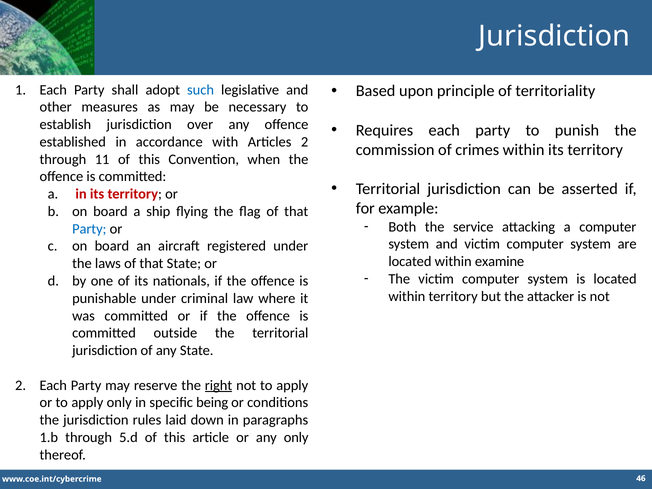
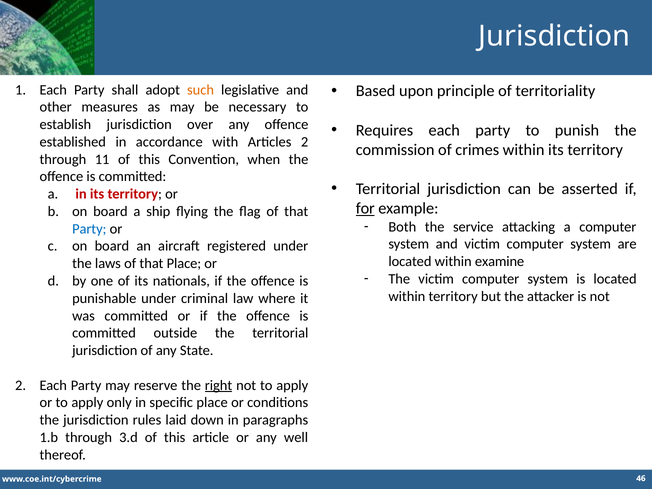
such colour: blue -> orange (201, 90)
for underline: none -> present (365, 208)
that State: State -> Place (184, 264)
specific being: being -> place (212, 403)
5.d: 5.d -> 3.d (128, 437)
any only: only -> well (296, 437)
